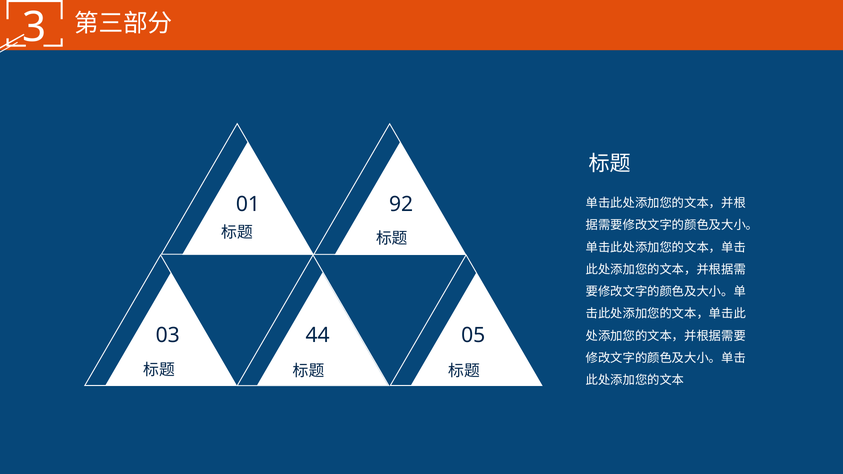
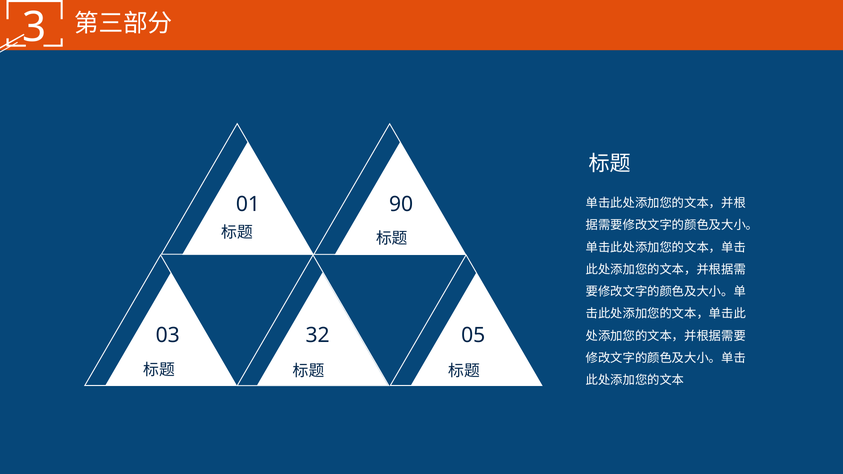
92: 92 -> 90 (401, 204)
44: 44 -> 32 (318, 336)
